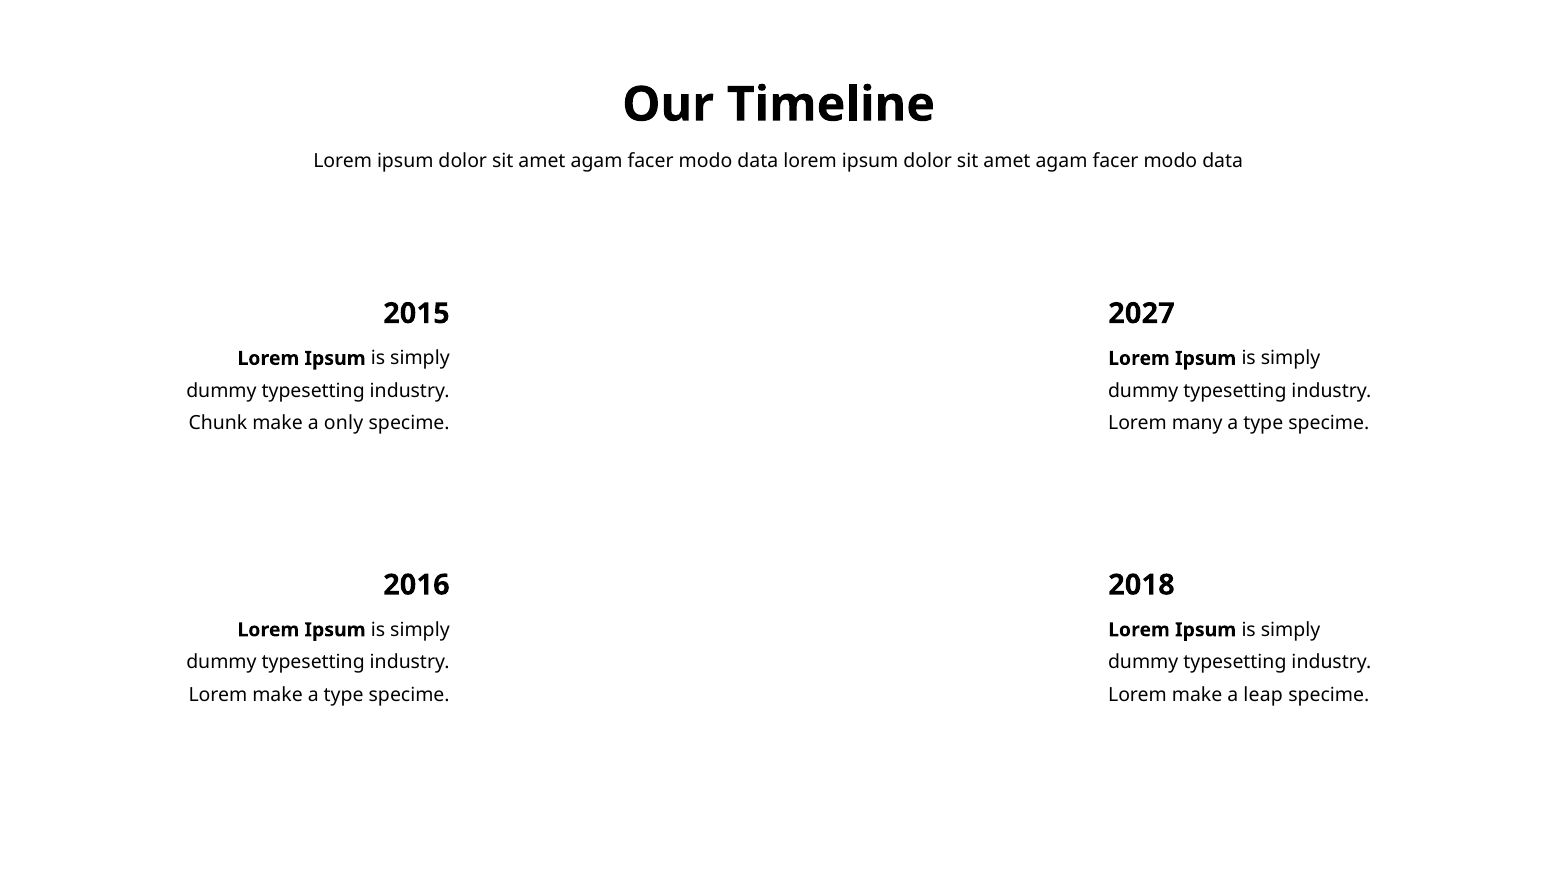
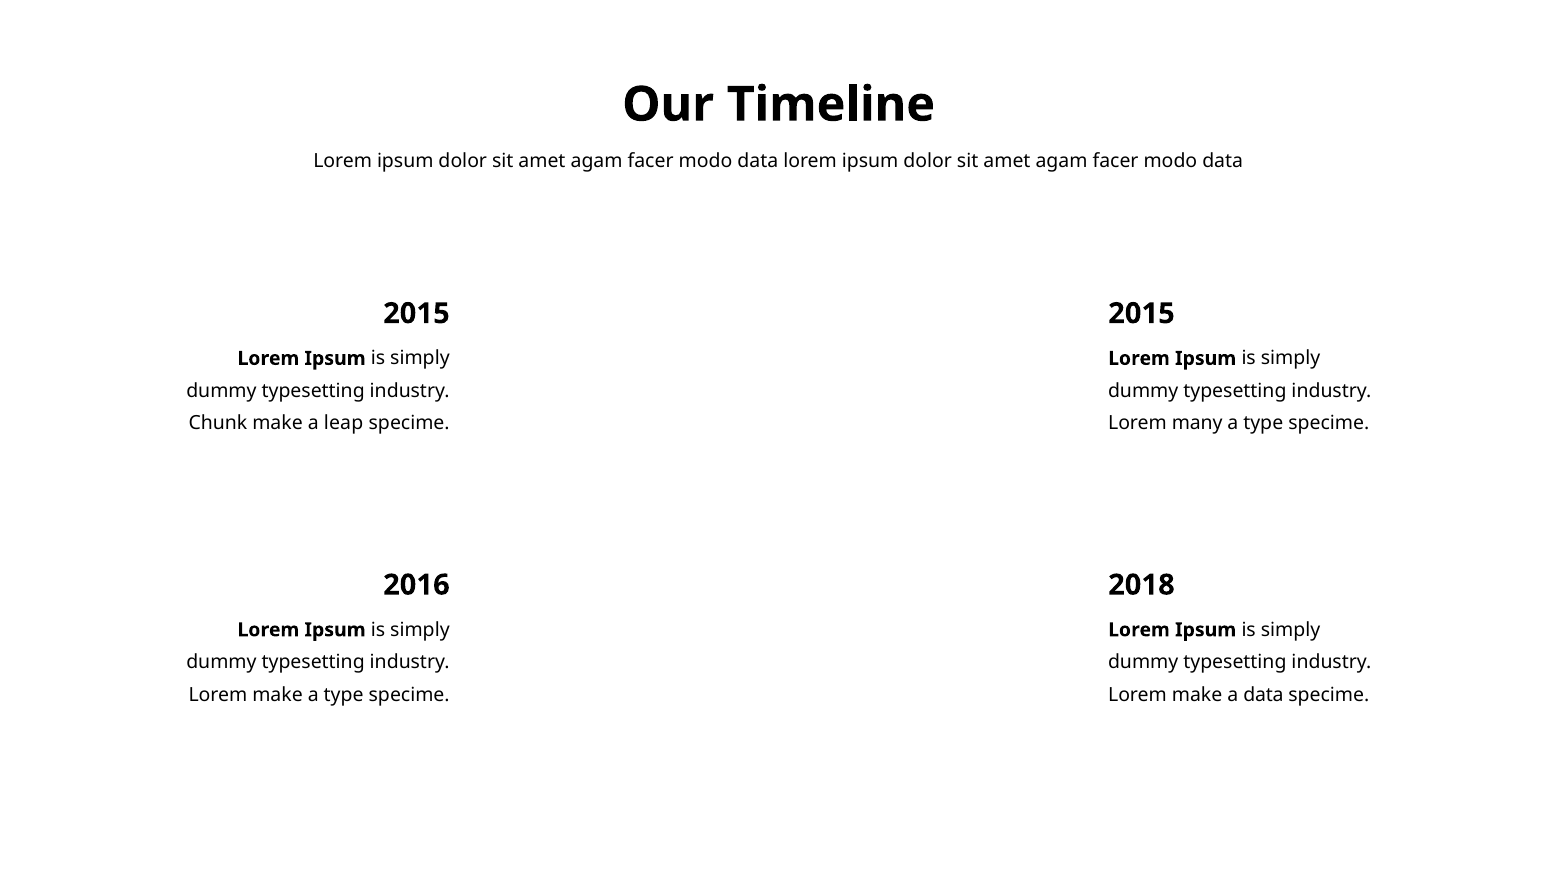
2027: 2027 -> 2015 (1141, 313)
only: only -> leap (344, 423)
a leap: leap -> data (1263, 694)
